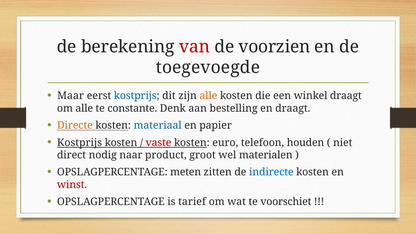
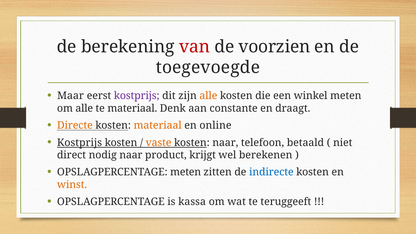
kostprijs colour: blue -> purple (137, 96)
winkel draagt: draagt -> meten (346, 96)
te constante: constante -> materiaal (132, 108)
bestelling: bestelling -> constante (234, 108)
materiaal colour: blue -> orange (158, 125)
papier: papier -> online (216, 125)
vaste colour: red -> orange (159, 143)
kosten euro: euro -> naar (225, 143)
houden: houden -> betaald (305, 143)
groot: groot -> krijgt (203, 155)
materialen: materialen -> berekenen (266, 155)
winst colour: red -> orange (72, 185)
tarief: tarief -> kassa (192, 202)
voorschiet: voorschiet -> teruggeeft (286, 202)
